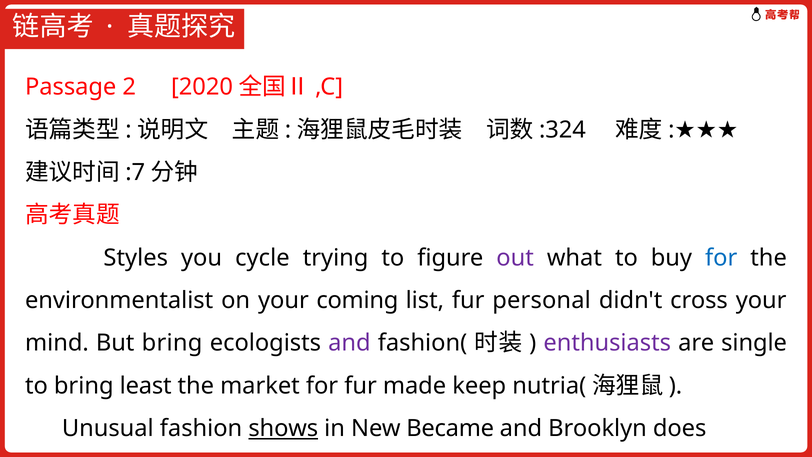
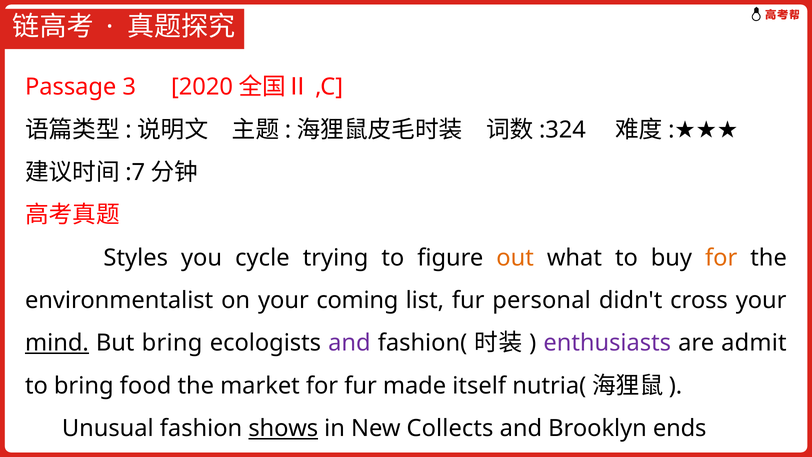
2: 2 -> 3 (129, 87)
out colour: purple -> orange (515, 258)
for colour: blue -> orange (721, 258)
mind underline: none -> present (57, 343)
single: single -> admit (754, 343)
least: least -> food (146, 386)
keep: keep -> itself (479, 386)
Became: Became -> Collects (450, 428)
does: does -> ends (680, 428)
